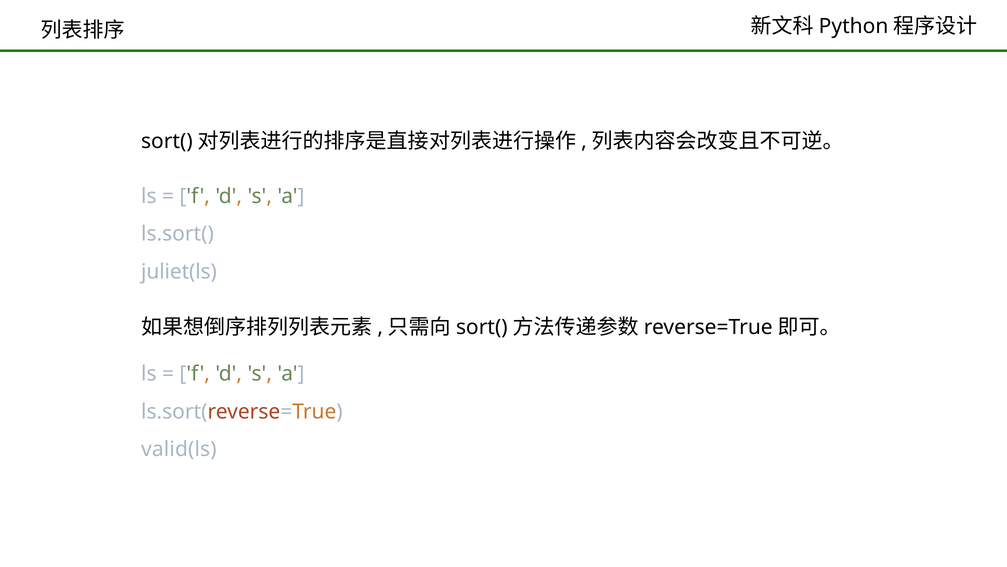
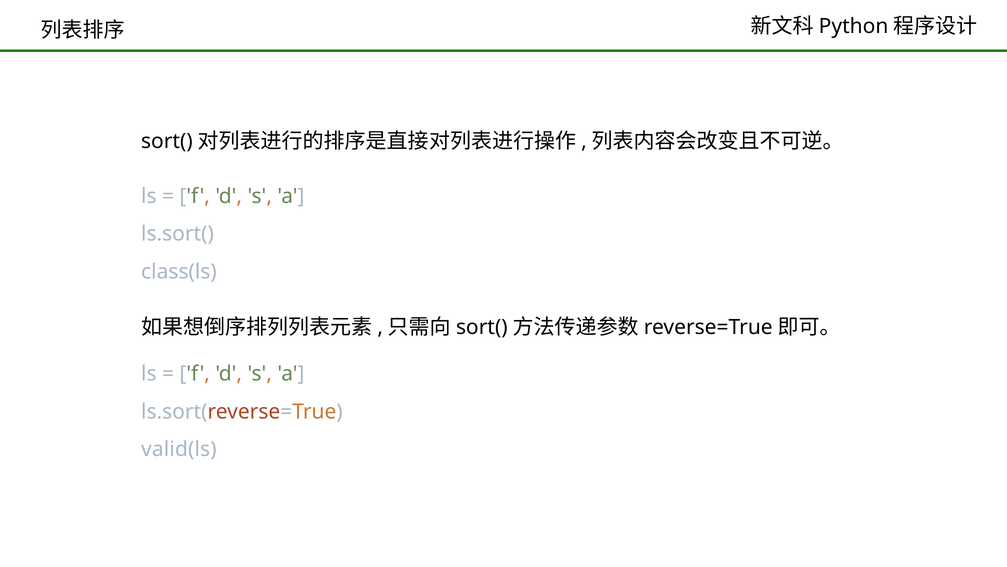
juliet(ls: juliet(ls -> class(ls (179, 272)
